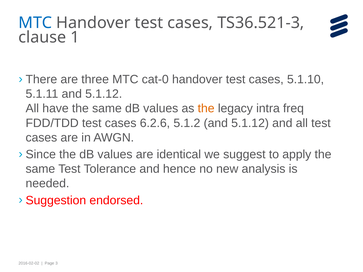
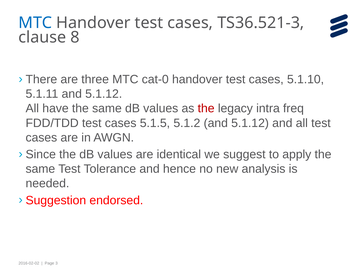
1: 1 -> 8 (75, 37)
the colour: orange -> red (206, 109)
6.2.6: 6.2.6 -> 5.1.5 (155, 123)
